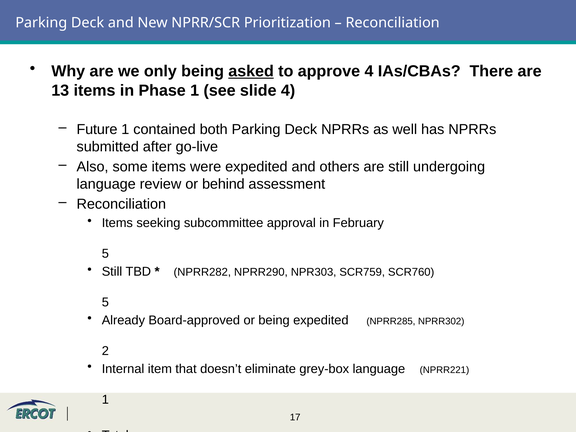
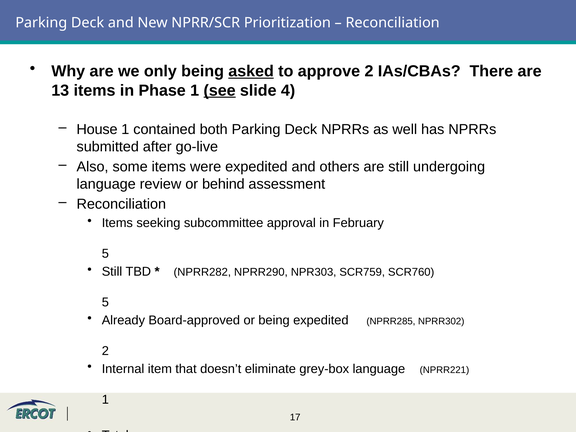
approve 4: 4 -> 2 (369, 71)
see underline: none -> present (220, 90)
Future: Future -> House (97, 129)
